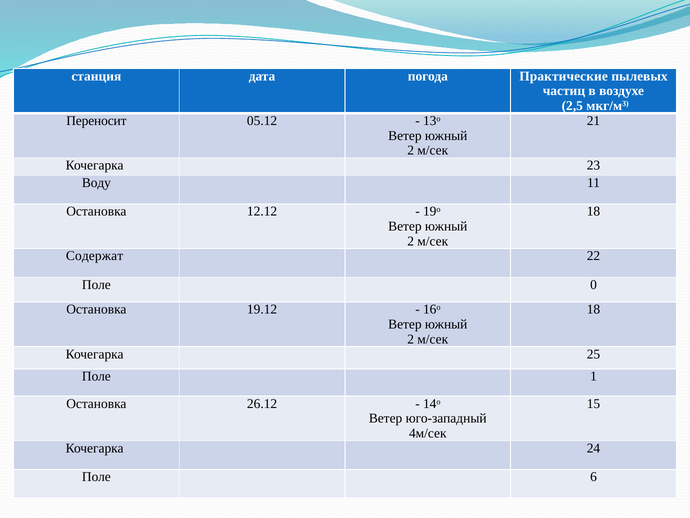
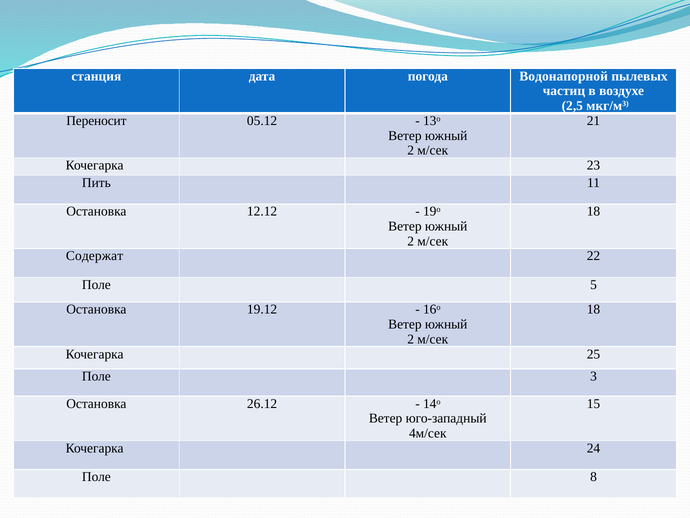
Практические: Практические -> Водонапорной (564, 76)
Воду: Воду -> Пить (96, 183)
0: 0 -> 5 (594, 284)
1: 1 -> 3 (594, 376)
6: 6 -> 8 (594, 476)
